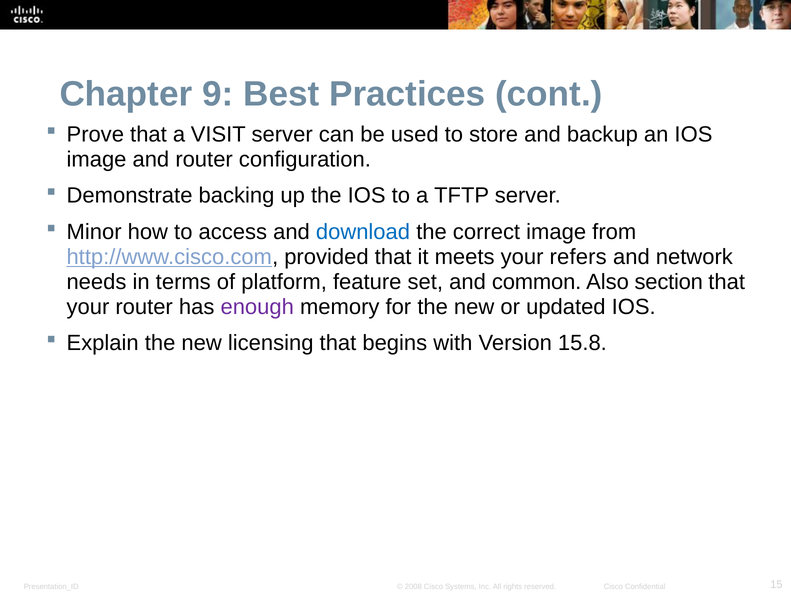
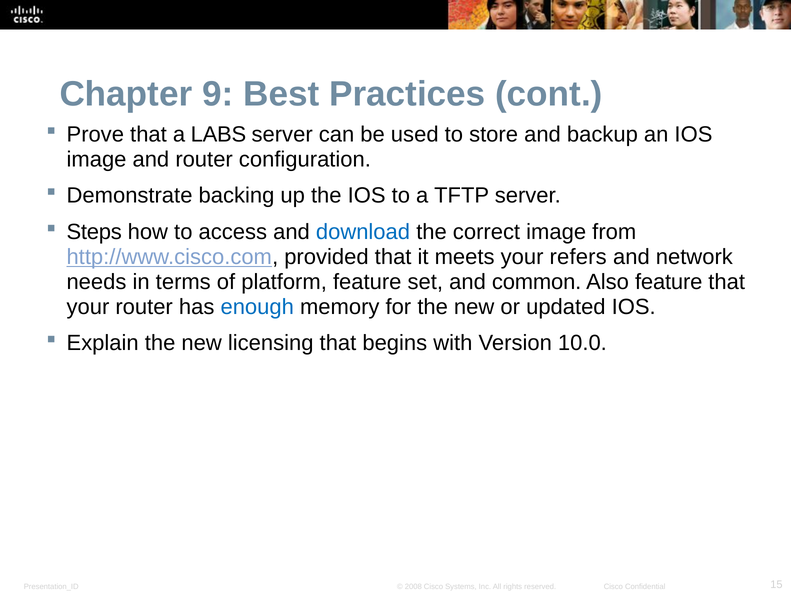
VISIT: VISIT -> LABS (218, 134)
Minor: Minor -> Steps (94, 231)
Also section: section -> feature (669, 282)
enough colour: purple -> blue (257, 307)
15.8: 15.8 -> 10.0 (582, 343)
